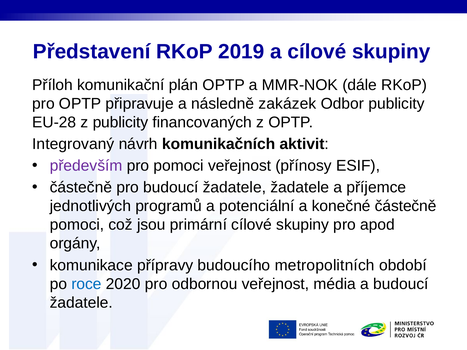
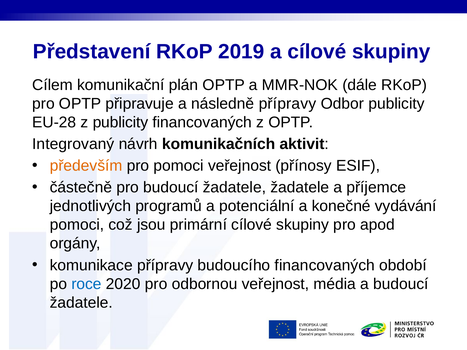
Příloh: Příloh -> Cílem (53, 85)
následně zakázek: zakázek -> přípravy (287, 104)
především colour: purple -> orange (86, 166)
konečné částečně: částečně -> vydávání (406, 206)
budoucího metropolitních: metropolitních -> financovaných (325, 265)
